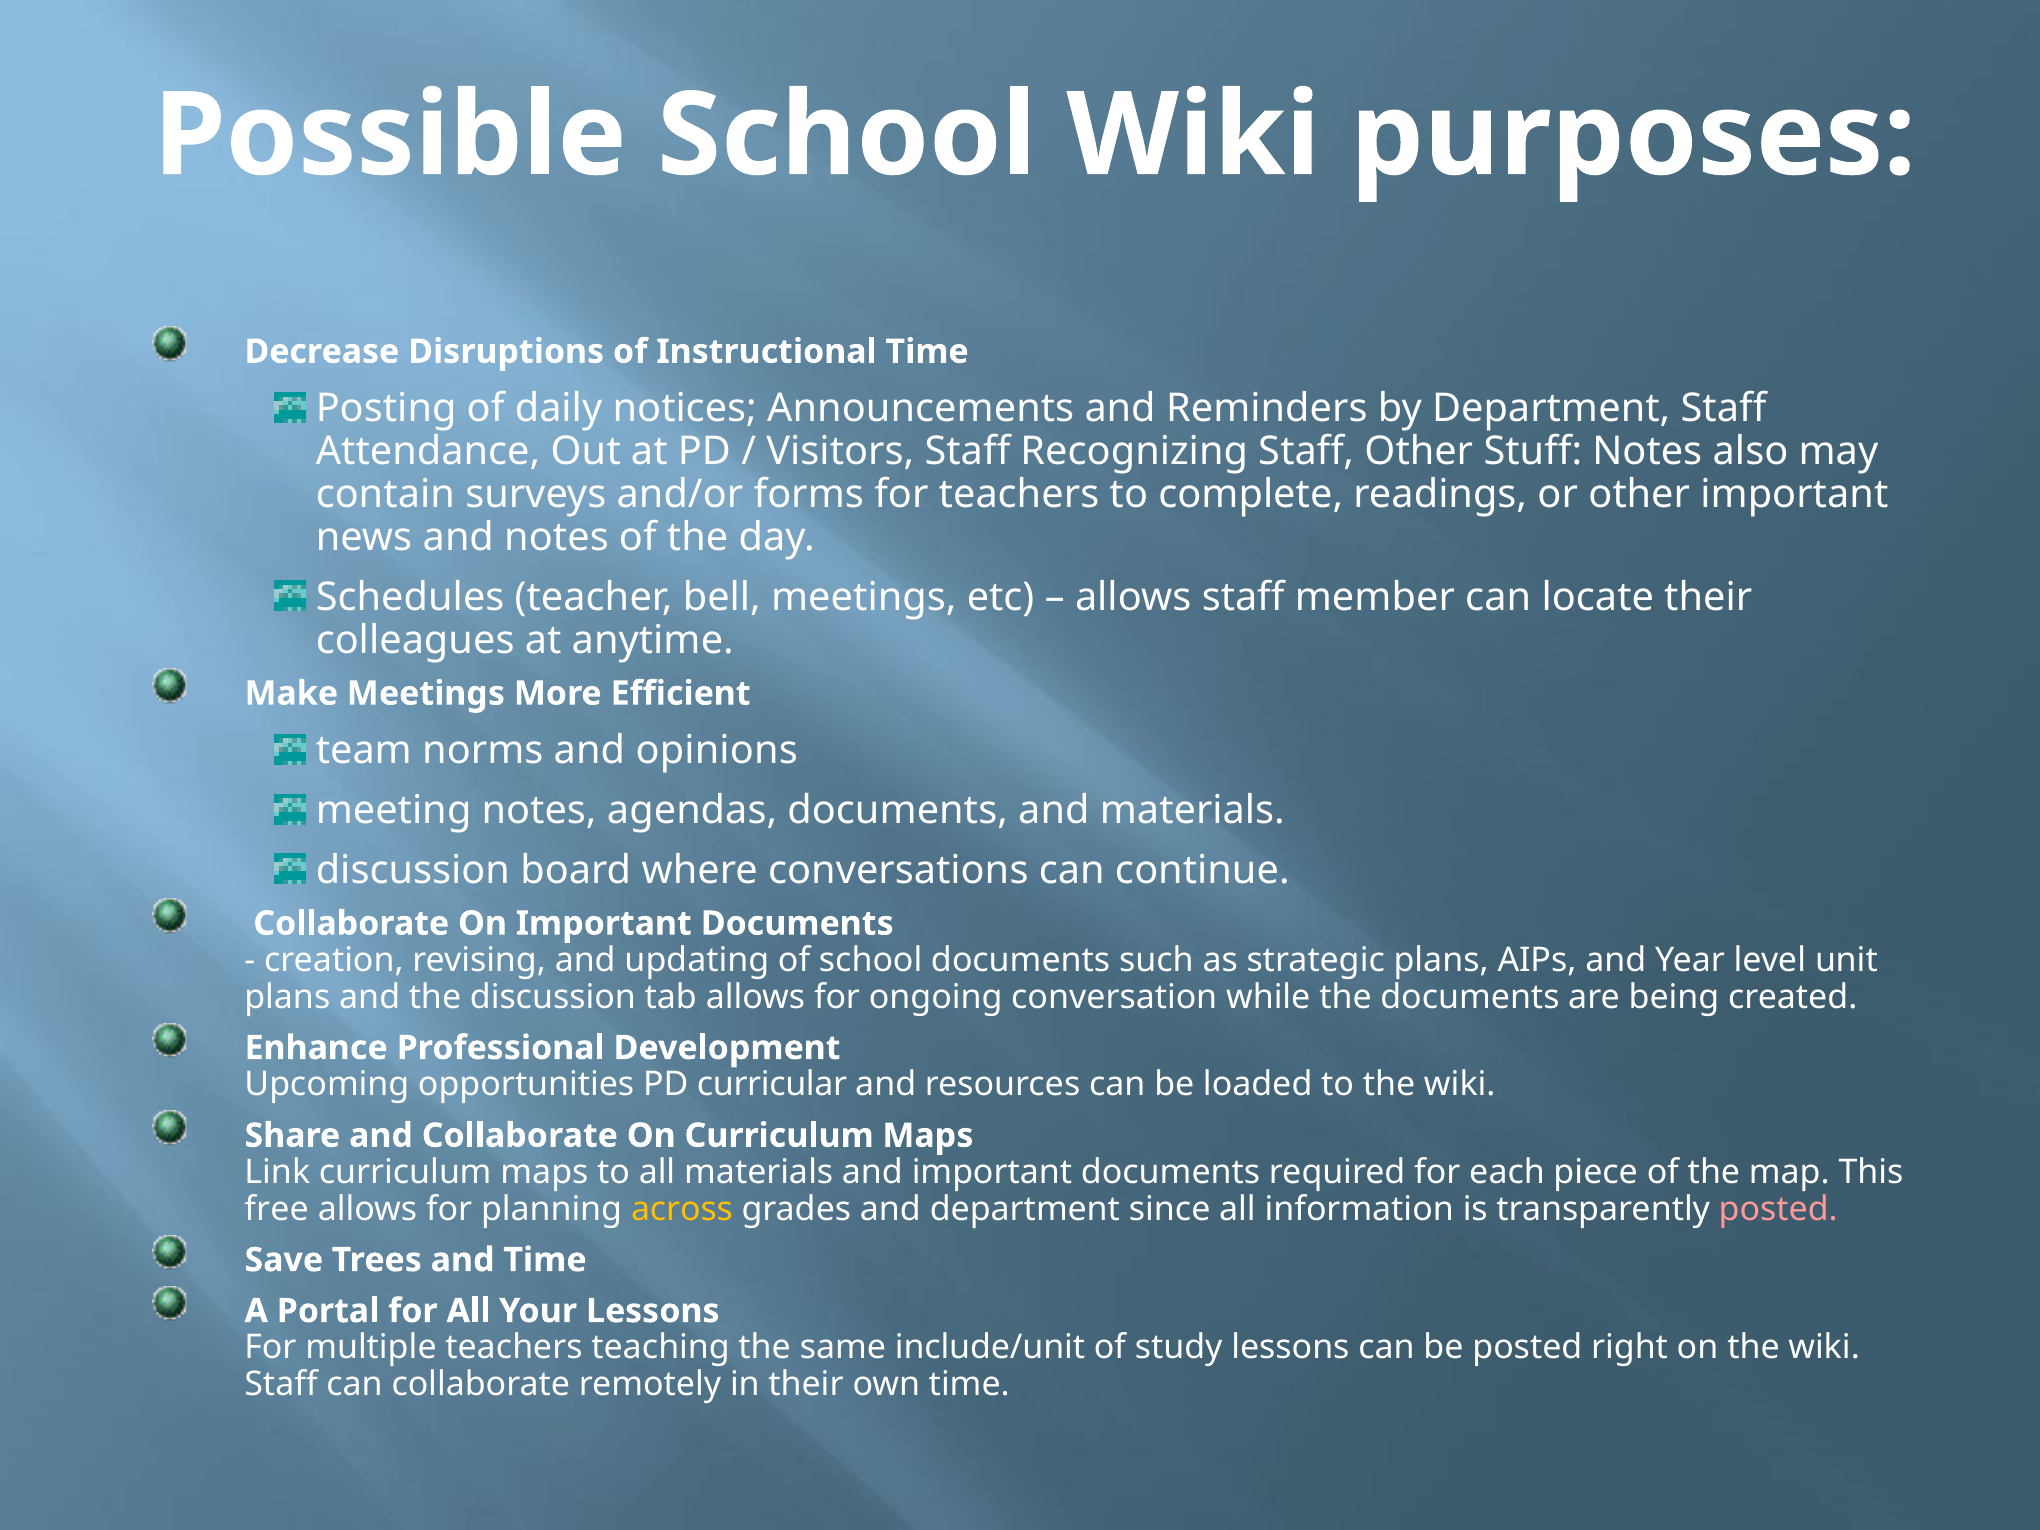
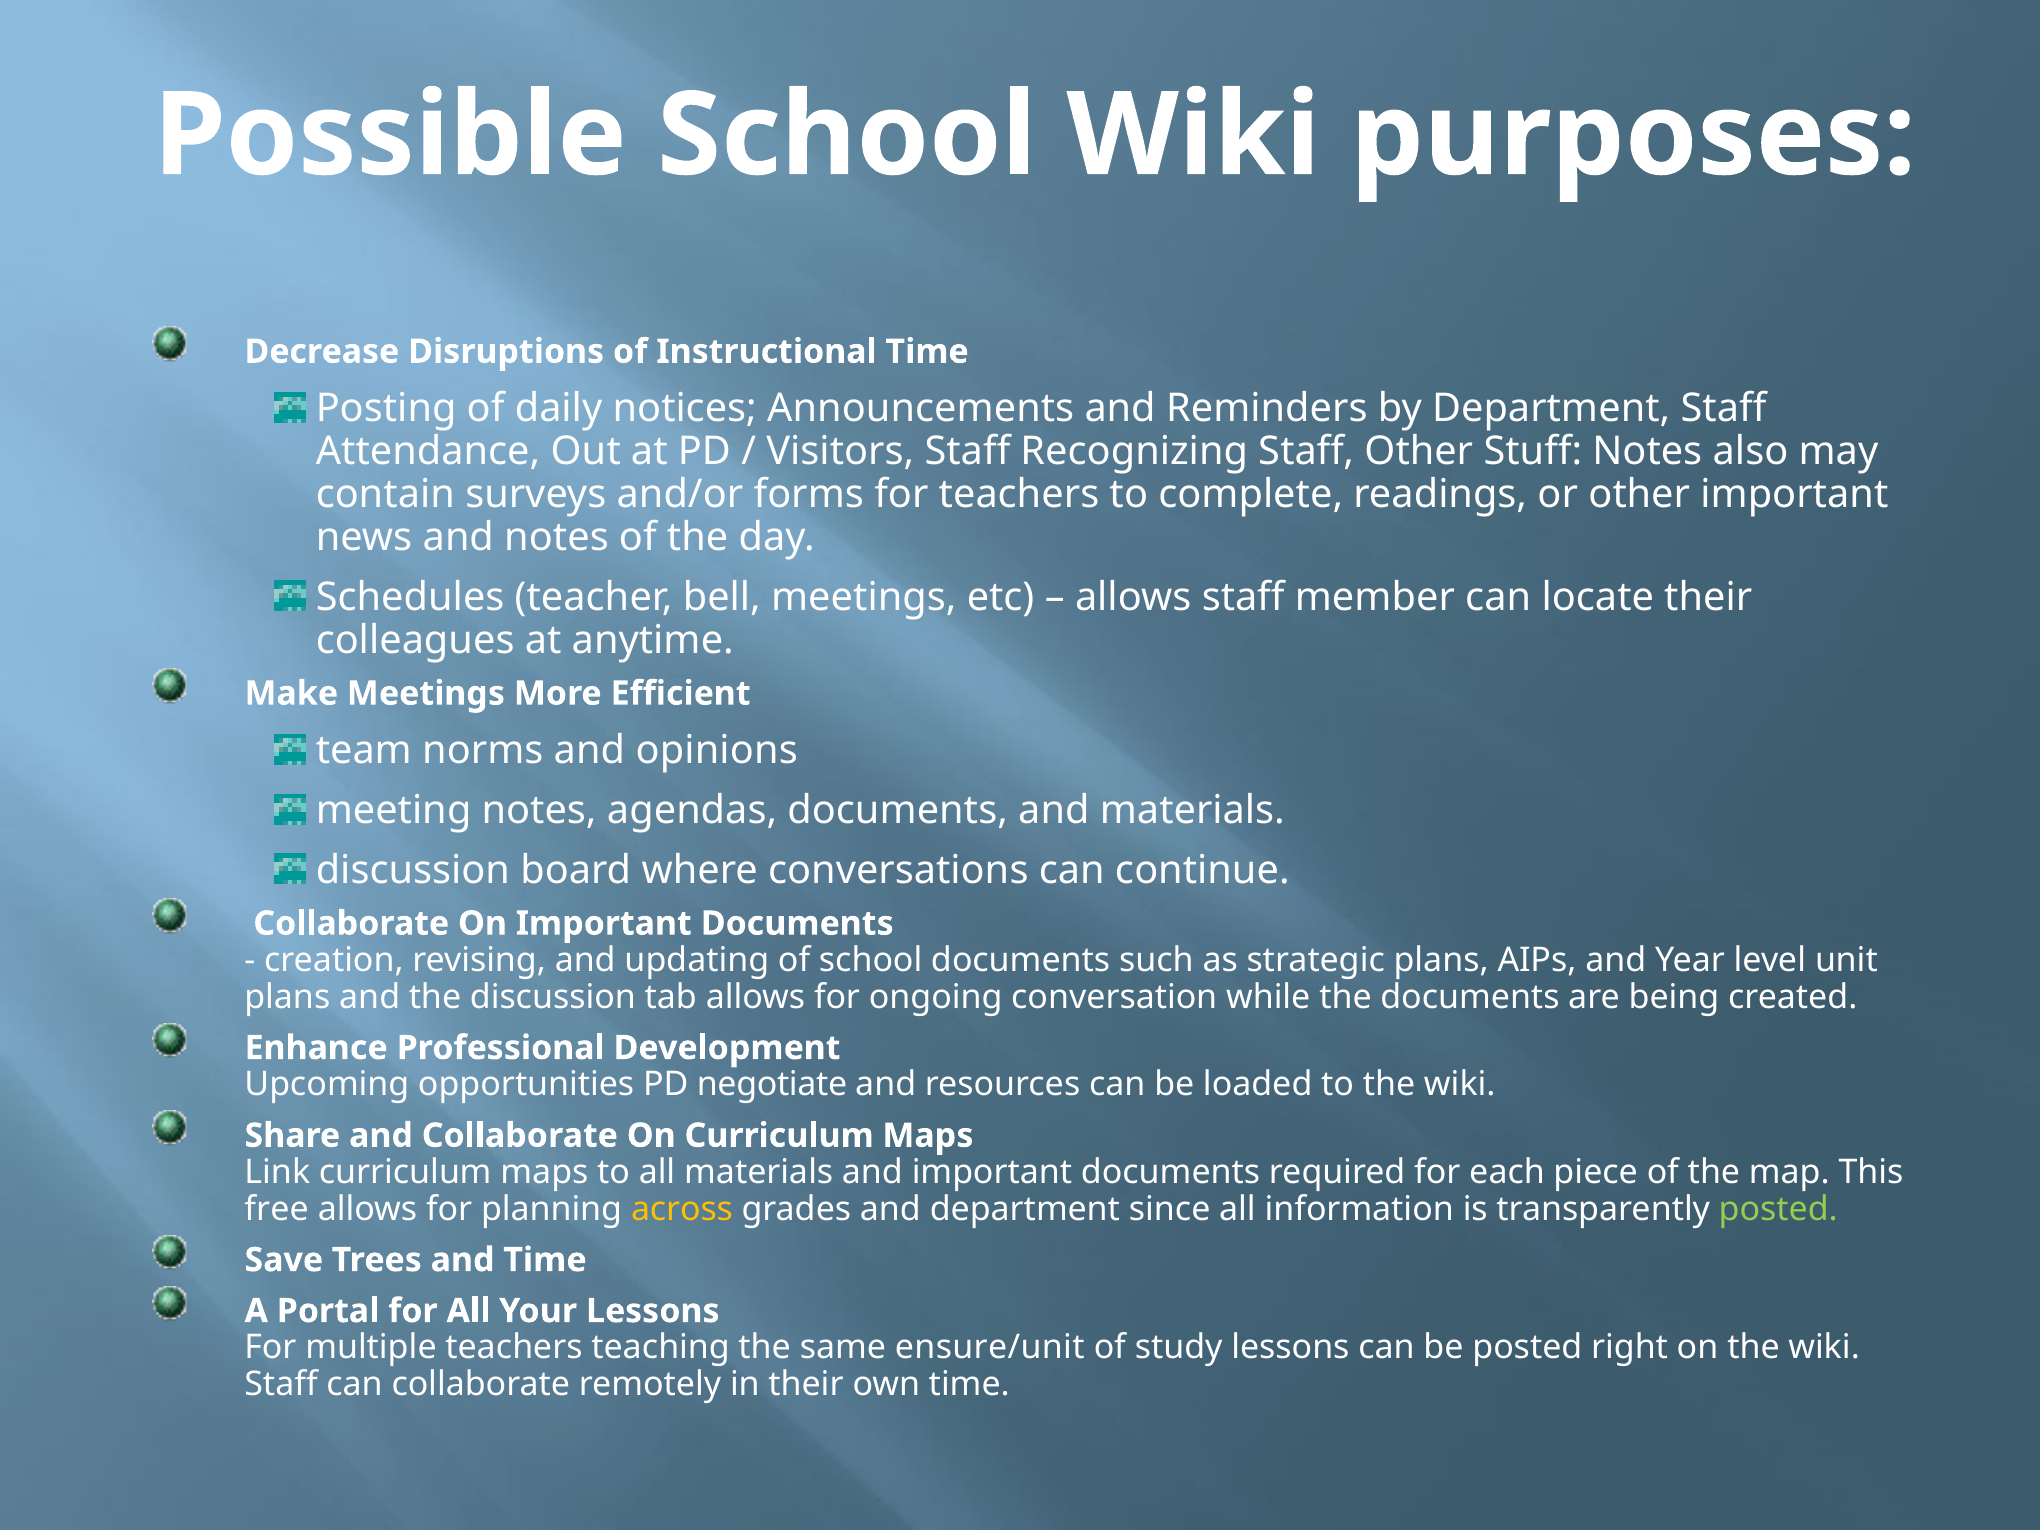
curricular: curricular -> negotiate (772, 1085)
posted colour: pink -> light green (1778, 1209)
include/unit: include/unit -> ensure/unit (990, 1348)
